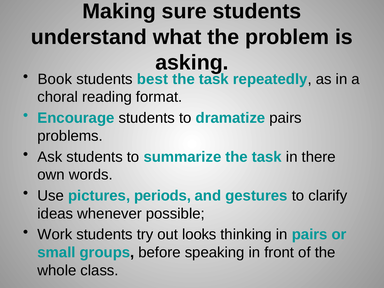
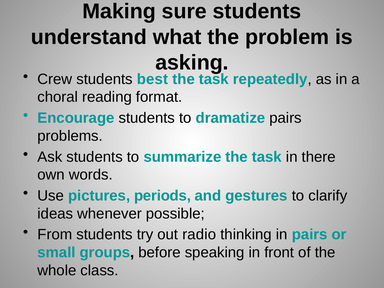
Book: Book -> Crew (55, 79)
Work: Work -> From (55, 235)
looks: looks -> radio (199, 235)
